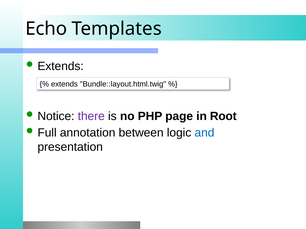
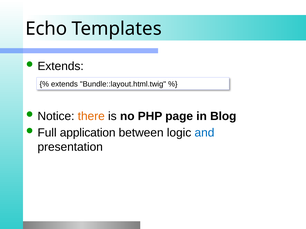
there colour: purple -> orange (91, 116)
Root: Root -> Blog (223, 116)
annotation: annotation -> application (88, 133)
